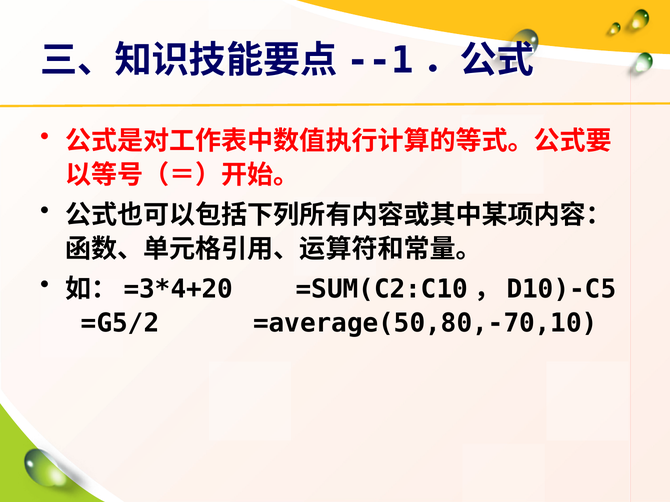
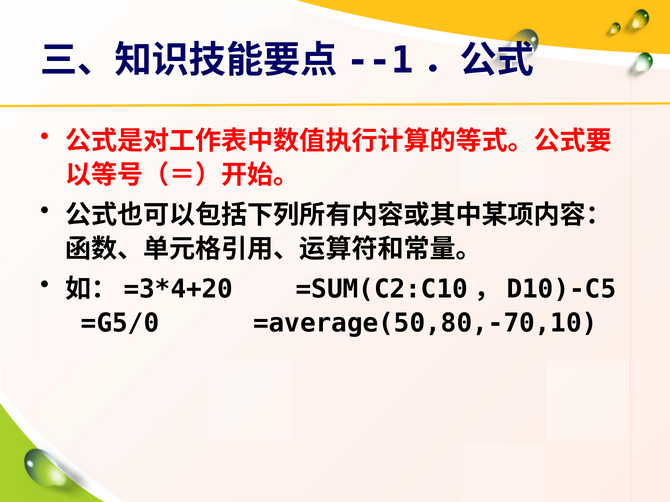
=G5/2: =G5/2 -> =G5/0 (120, 324)
